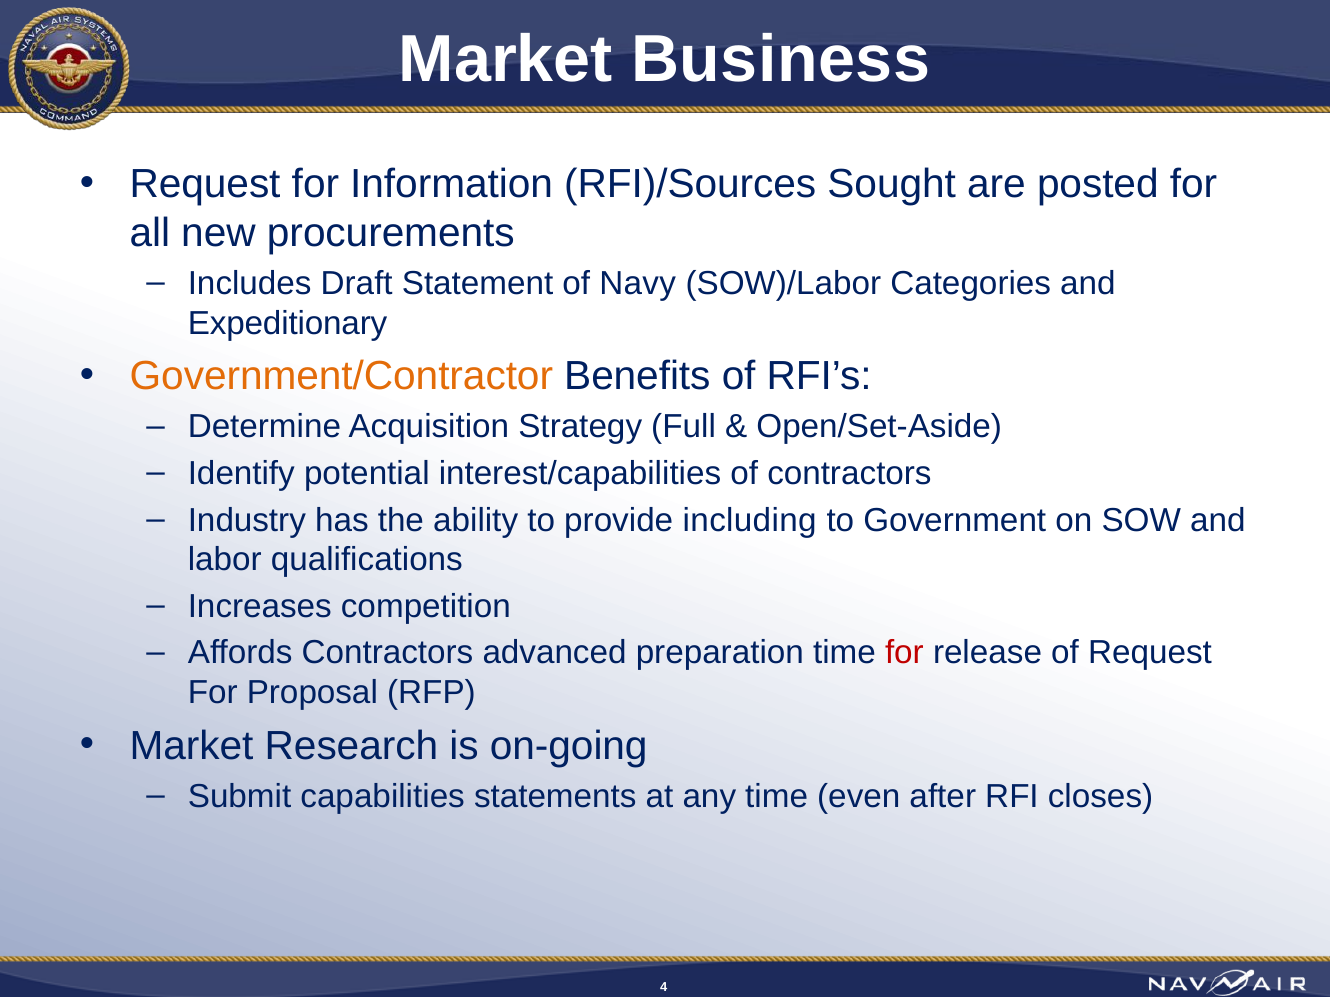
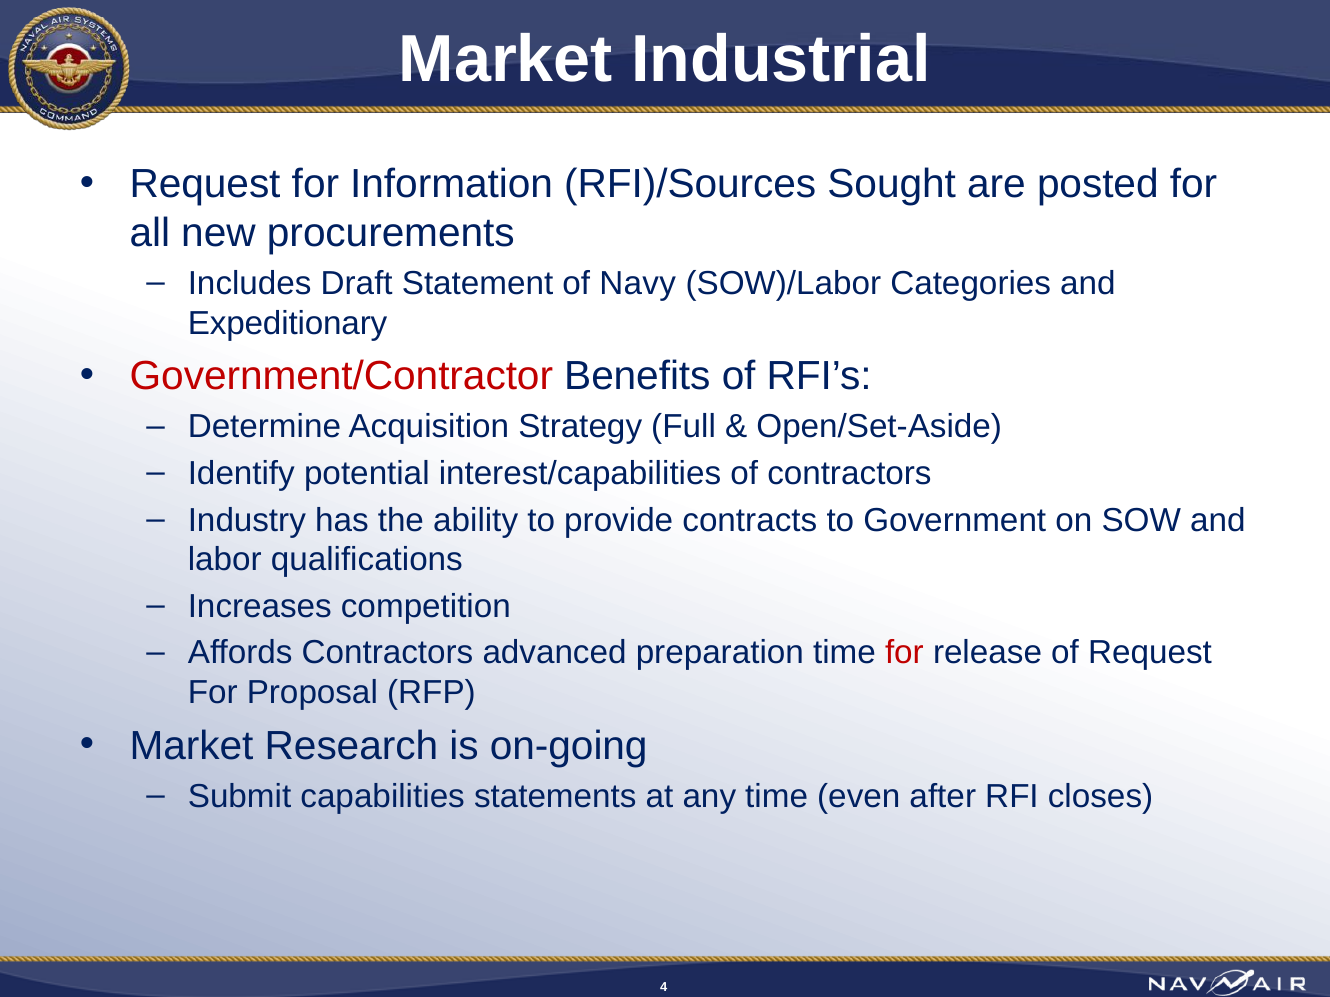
Business: Business -> Industrial (781, 59)
Government/Contractor colour: orange -> red (341, 377)
including: including -> contracts (750, 520)
